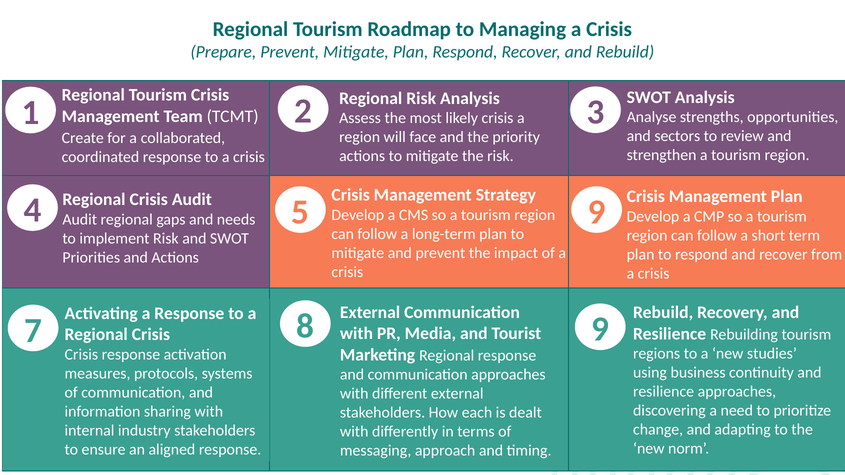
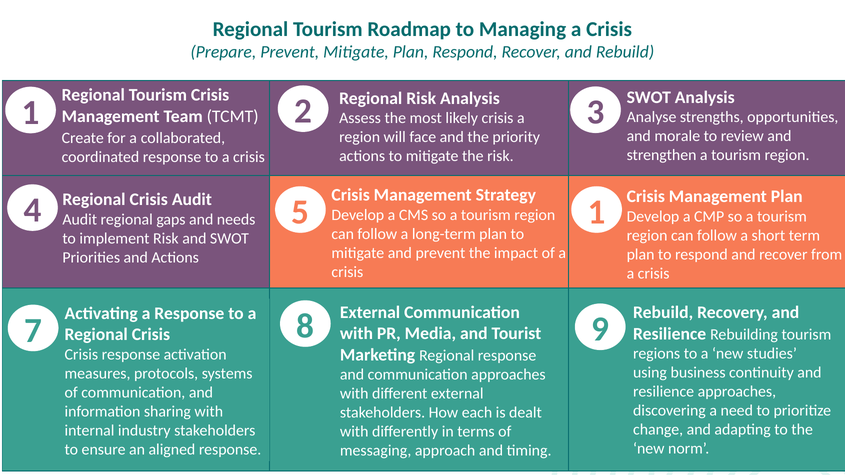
sectors: sectors -> morale (677, 136)
5 9: 9 -> 1 (597, 212)
